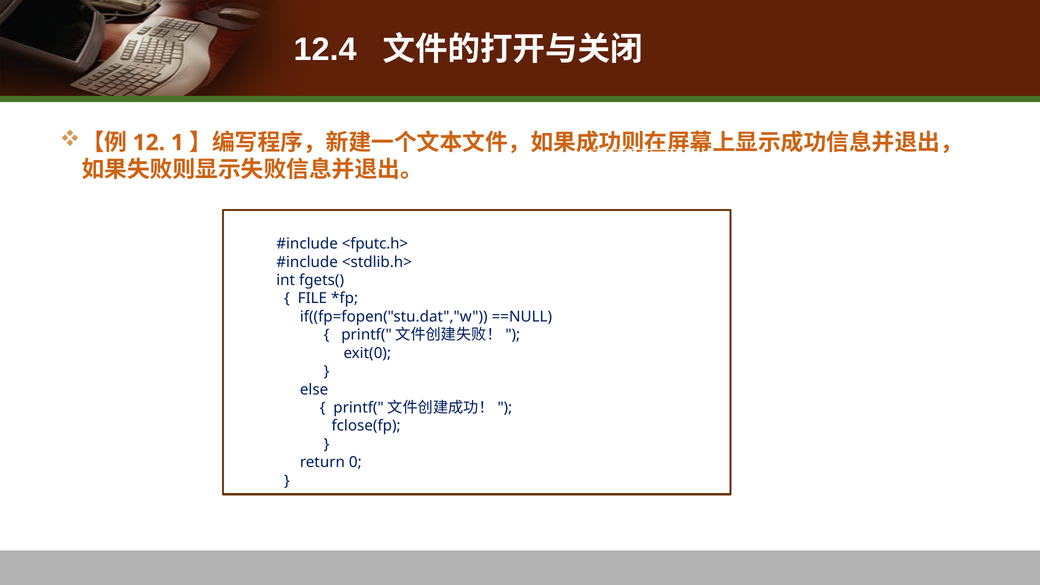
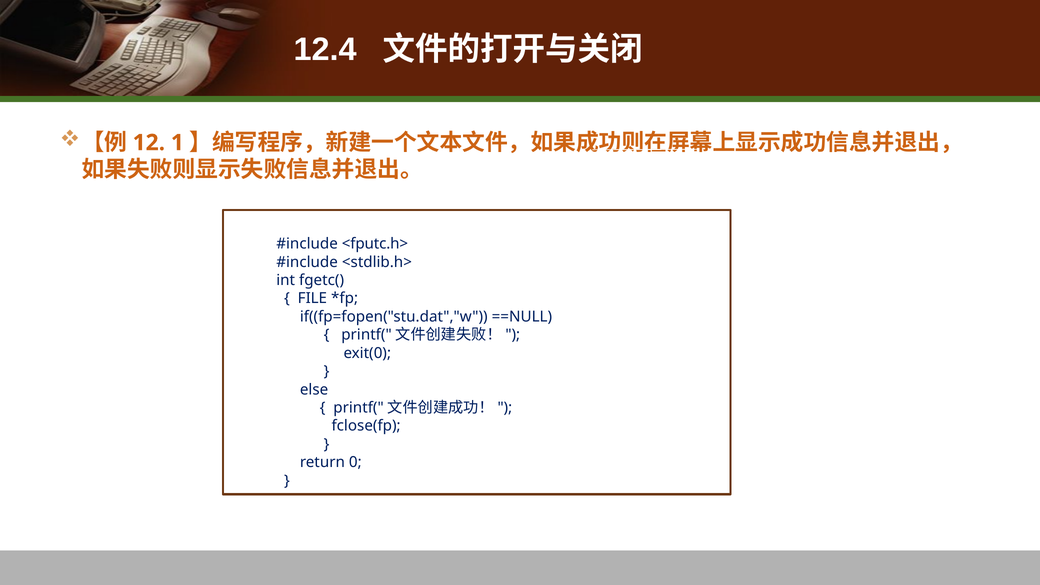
fgets(: fgets( -> fgetc( (322, 280)
